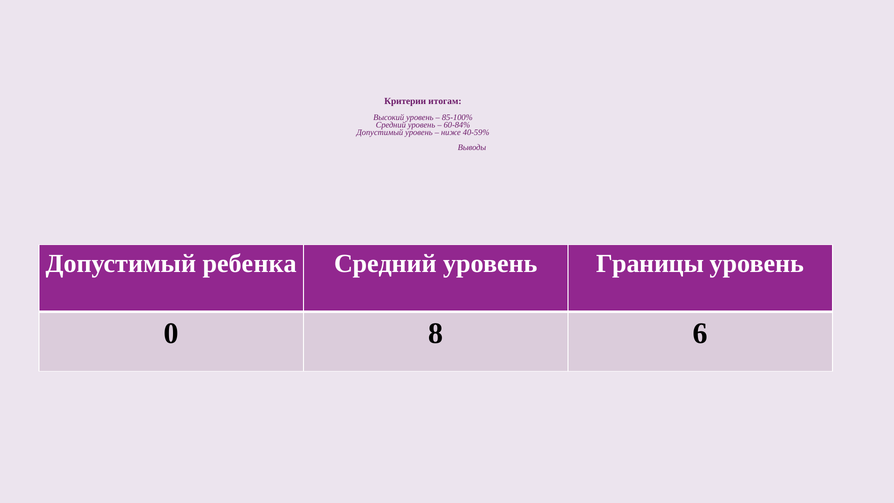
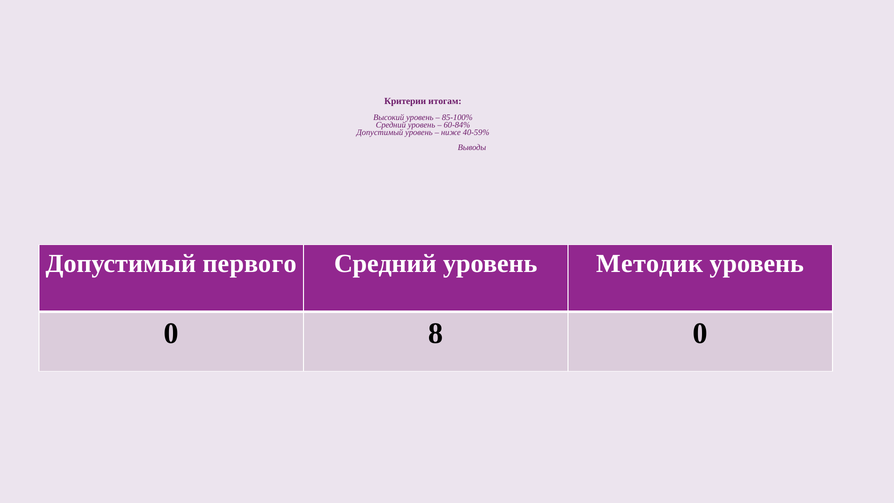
ребенка: ребенка -> первого (250, 264)
Границы: Границы -> Методик (650, 264)
8 6: 6 -> 0 (700, 333)
